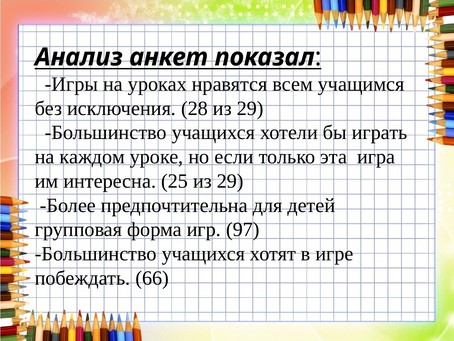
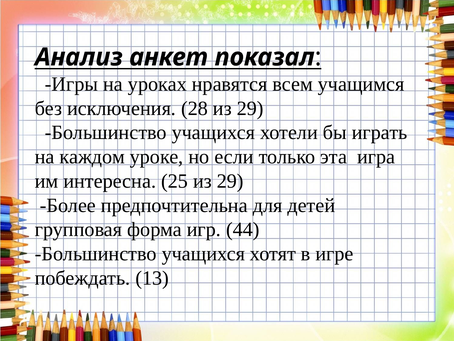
97: 97 -> 44 (243, 229)
66: 66 -> 13 (152, 278)
